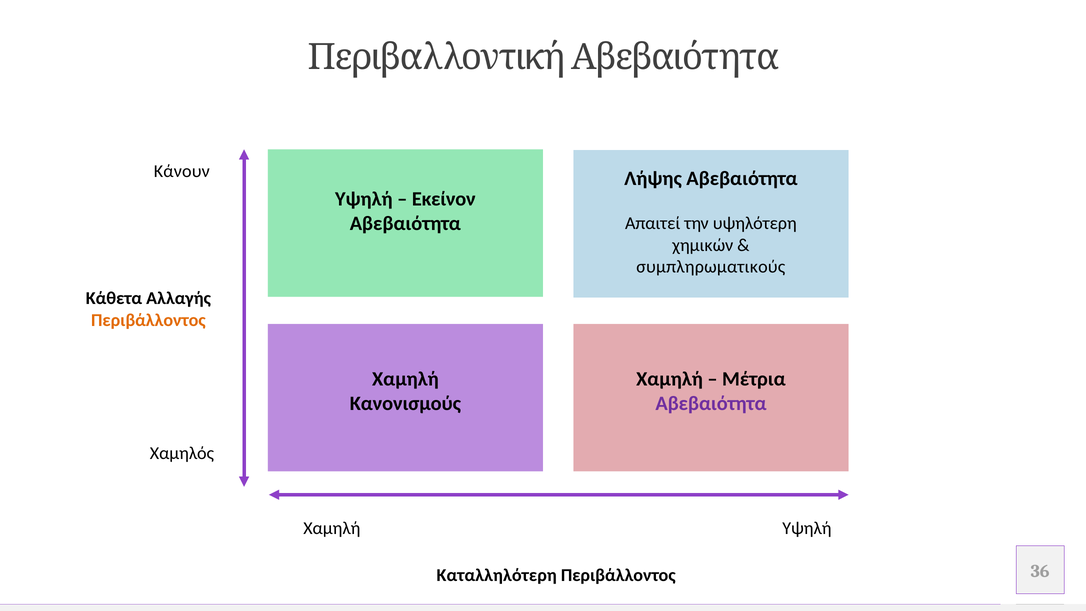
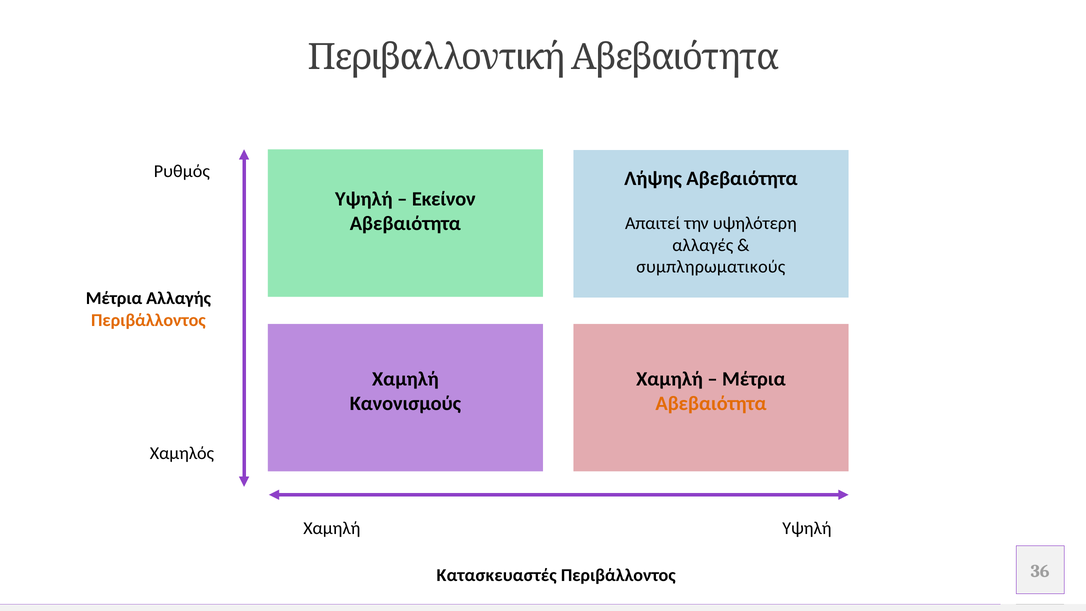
Κάνουν: Κάνουν -> Ρυθμός (182, 171)
χημικών: χημικών -> αλλαγές (703, 245)
Κάθετα: Κάθετα -> Μέτρια (114, 298)
Αβεβαιότητα colour: purple -> orange (711, 403)
Καταλληλότερη: Καταλληλότερη -> Κατασκευαστές (497, 575)
